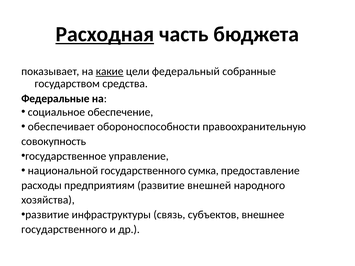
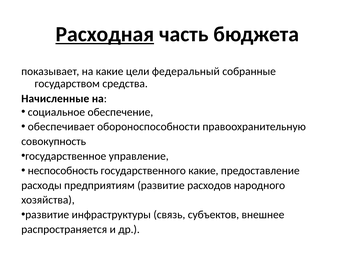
какие underline: present -> none (110, 71)
Федеральные: Федеральные -> Начисленные (55, 99)
национальной: национальной -> неспособность (63, 171)
государственного сумка: сумка -> какие (203, 171)
внешней: внешней -> расходов (209, 186)
государственного: государственного -> распространяется (64, 230)
